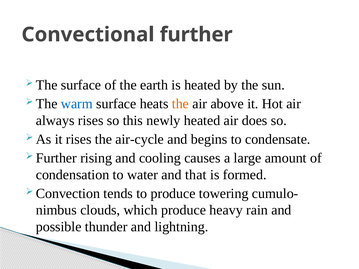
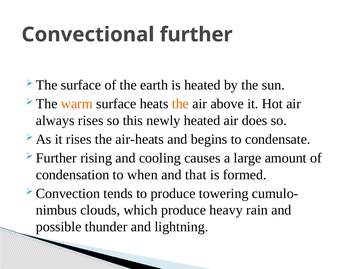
warm colour: blue -> orange (77, 104)
air-cycle: air-cycle -> air-heats (140, 139)
water: water -> when (142, 175)
